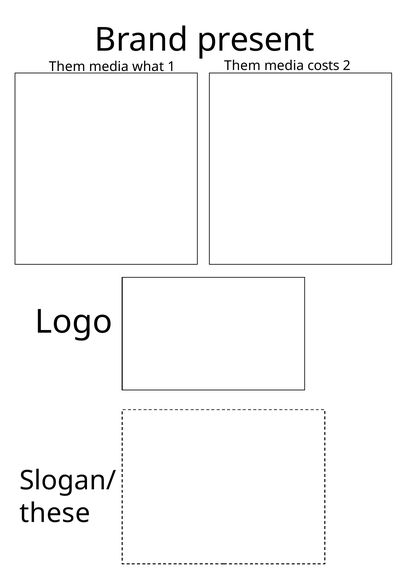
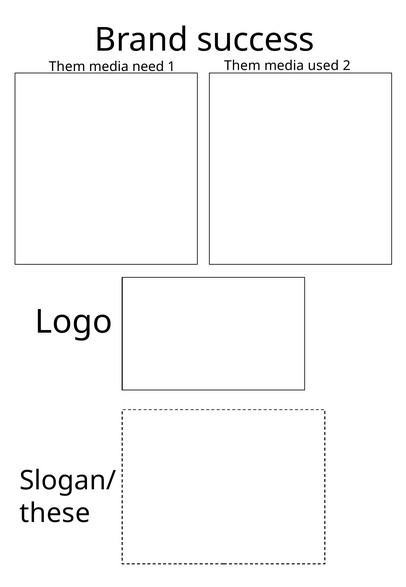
present: present -> success (256, 40)
what: what -> need (148, 67)
costs: costs -> used (323, 66)
